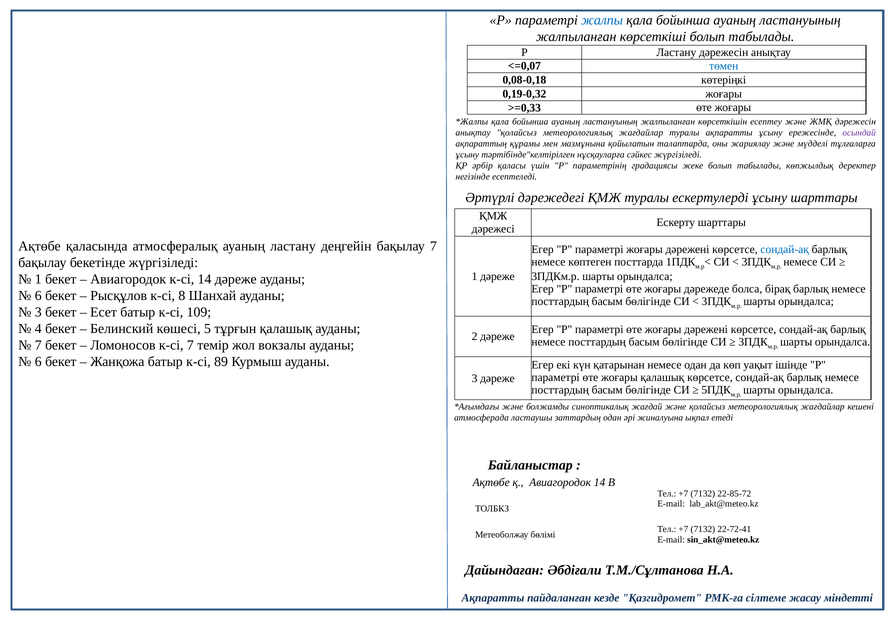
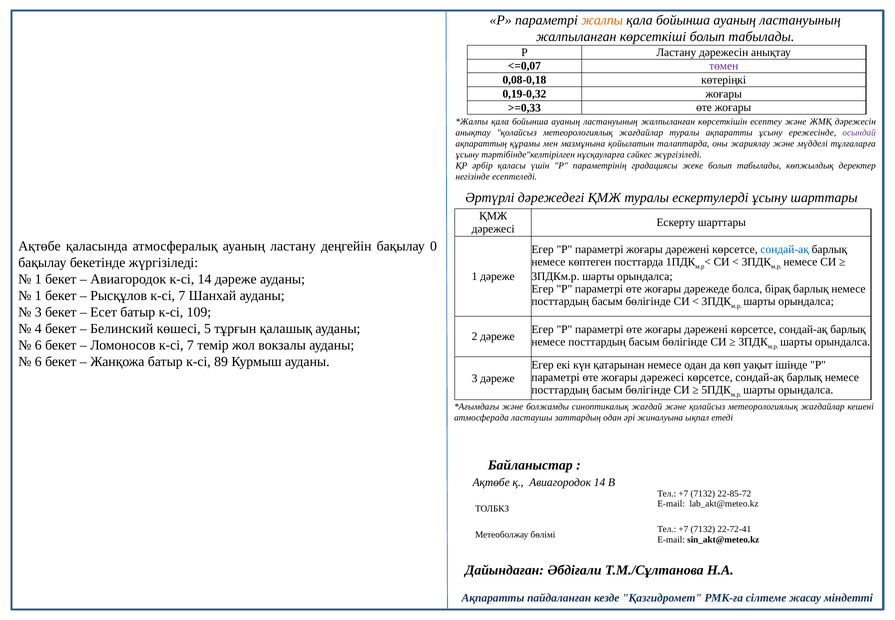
жалпы colour: blue -> orange (602, 20)
төмен colour: blue -> purple (724, 66)
бақылау 7: 7 -> 0 (433, 246)
6: 6 -> 1 (38, 296)
Рысқұлов к-сі 8: 8 -> 7 (182, 296)
7: 7 -> 6 (38, 345)
жоғары қалашық: қалашық -> дәрежесі (662, 377)
